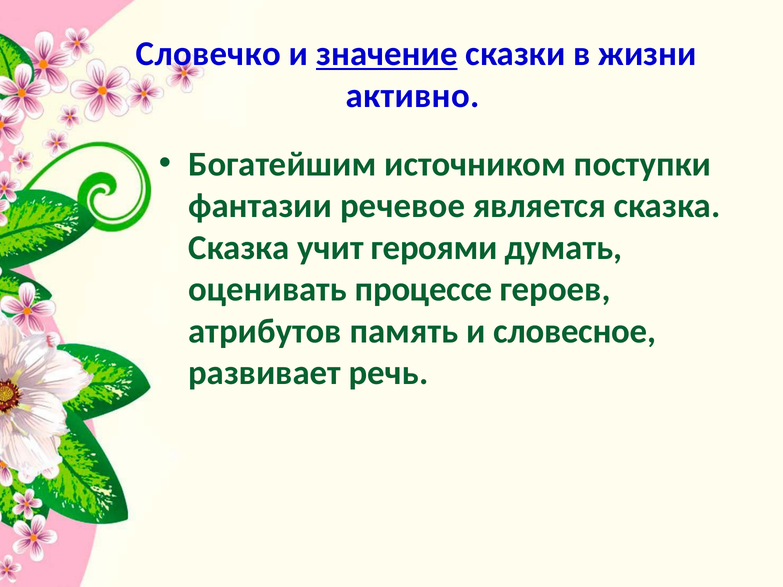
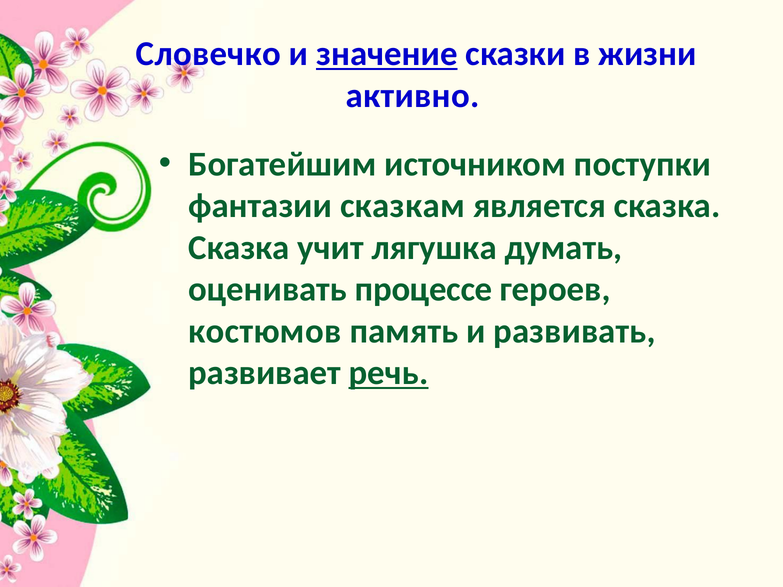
речевое: речевое -> сказкам (402, 206)
героями: героями -> лягушка (434, 248)
атрибутов: атрибутов -> костюмов (265, 331)
словесное: словесное -> развивать (575, 331)
речь underline: none -> present (388, 373)
